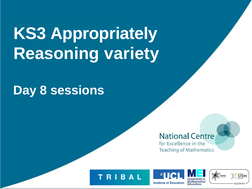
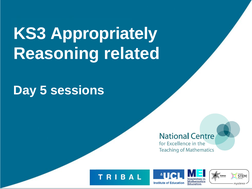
variety: variety -> related (132, 54)
8: 8 -> 5 (43, 90)
